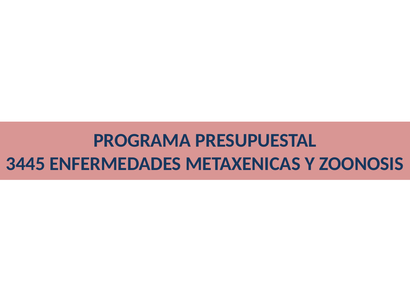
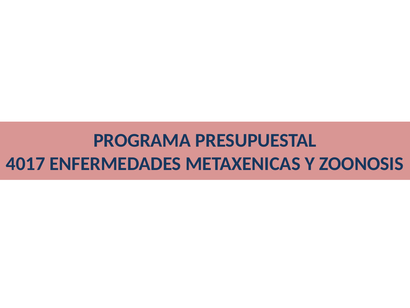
3445: 3445 -> 4017 (26, 163)
